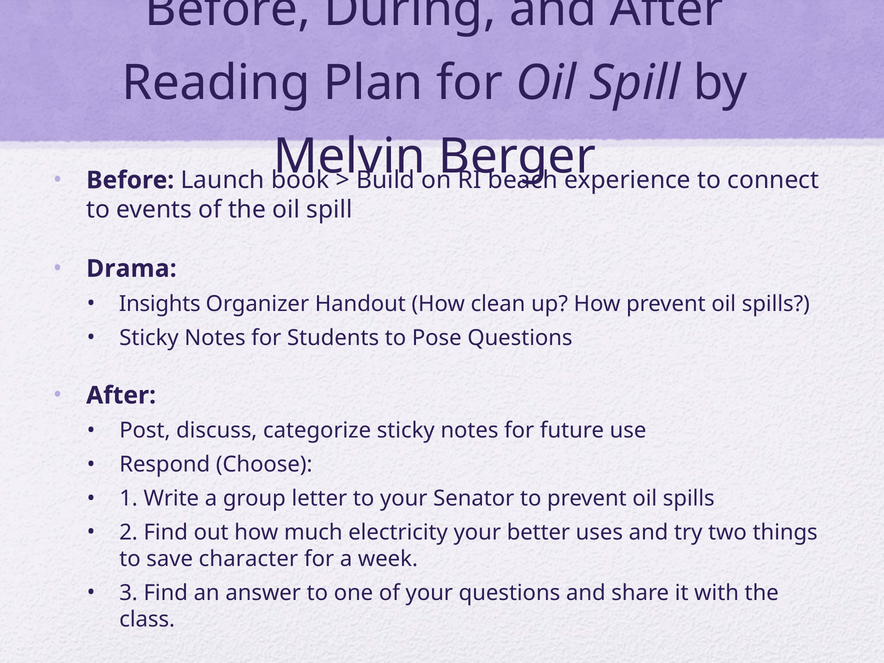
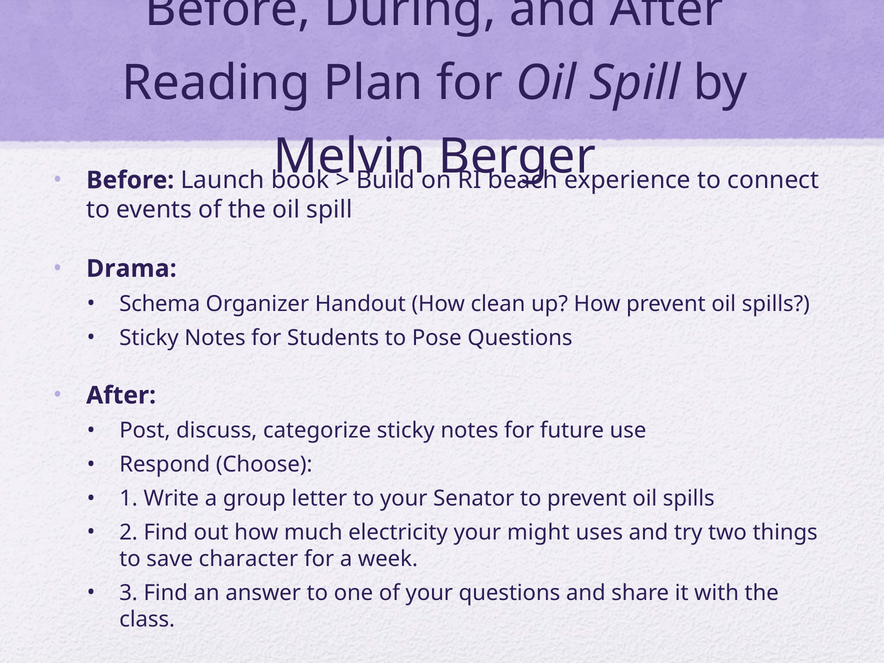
Insights: Insights -> Schema (160, 304)
better: better -> might (538, 532)
